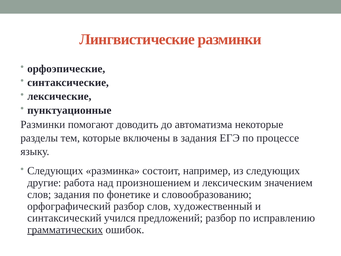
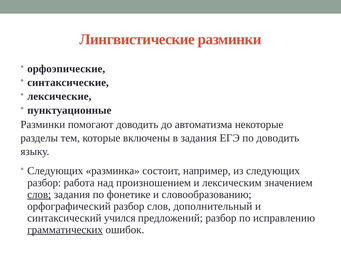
по процессе: процессе -> доводить (278, 138)
другие: другие -> разбор (44, 182)
слов underline: none -> present (39, 194)
художественный: художественный -> дополнительный (213, 206)
